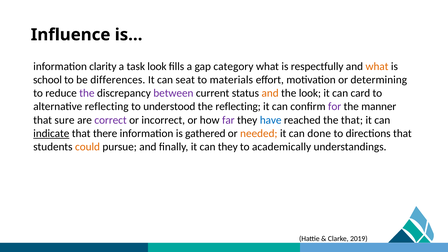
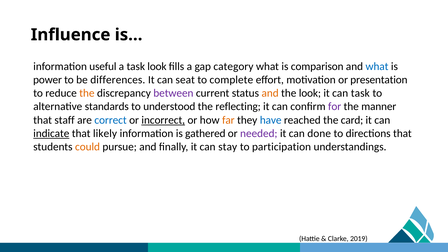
clarity: clarity -> useful (103, 66)
respectfully: respectfully -> comparison (317, 66)
what colour: orange -> blue (377, 66)
school: school -> power (48, 80)
materials: materials -> complete (231, 80)
determining: determining -> presentation (379, 80)
the colour: purple -> orange (87, 93)
can card: card -> task (360, 93)
alternative reflecting: reflecting -> standards (107, 107)
sure: sure -> staff (65, 120)
correct colour: purple -> blue (111, 120)
incorrect underline: none -> present (163, 120)
far colour: purple -> orange (228, 120)
the that: that -> card (352, 120)
there: there -> likely (105, 134)
needed colour: orange -> purple (259, 134)
can they: they -> stay (228, 147)
academically: academically -> participation (282, 147)
